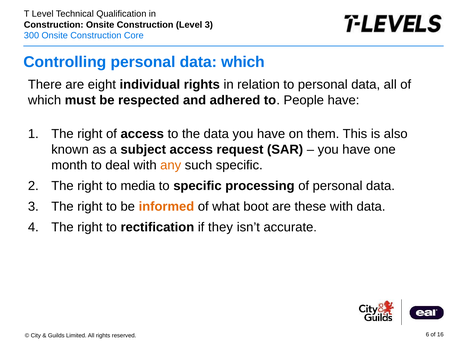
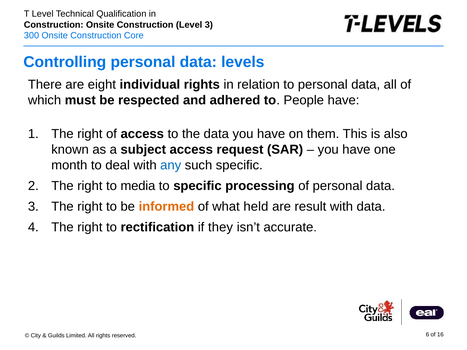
data which: which -> levels (243, 62)
any colour: orange -> blue (171, 165)
boot: boot -> held (256, 207)
these: these -> result (310, 207)
